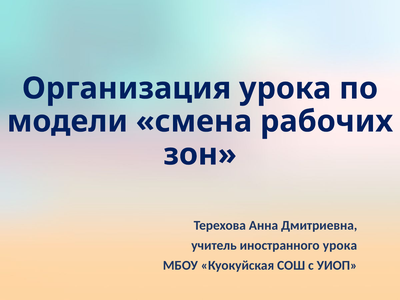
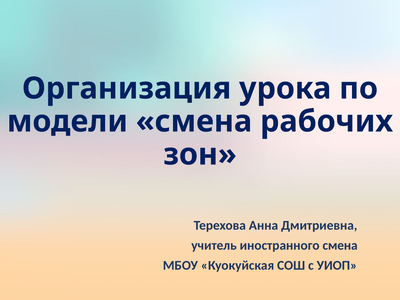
иностранного урока: урока -> смена (340, 246)
